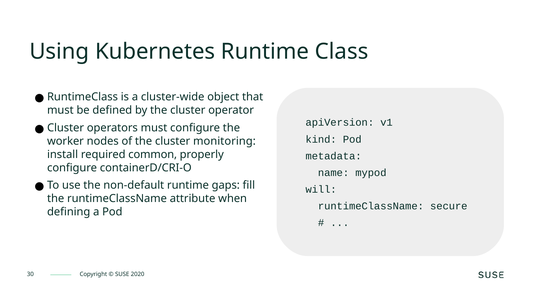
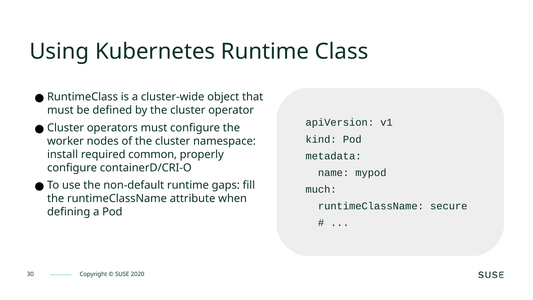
monitoring: monitoring -> namespace (224, 141)
will: will -> much (321, 189)
